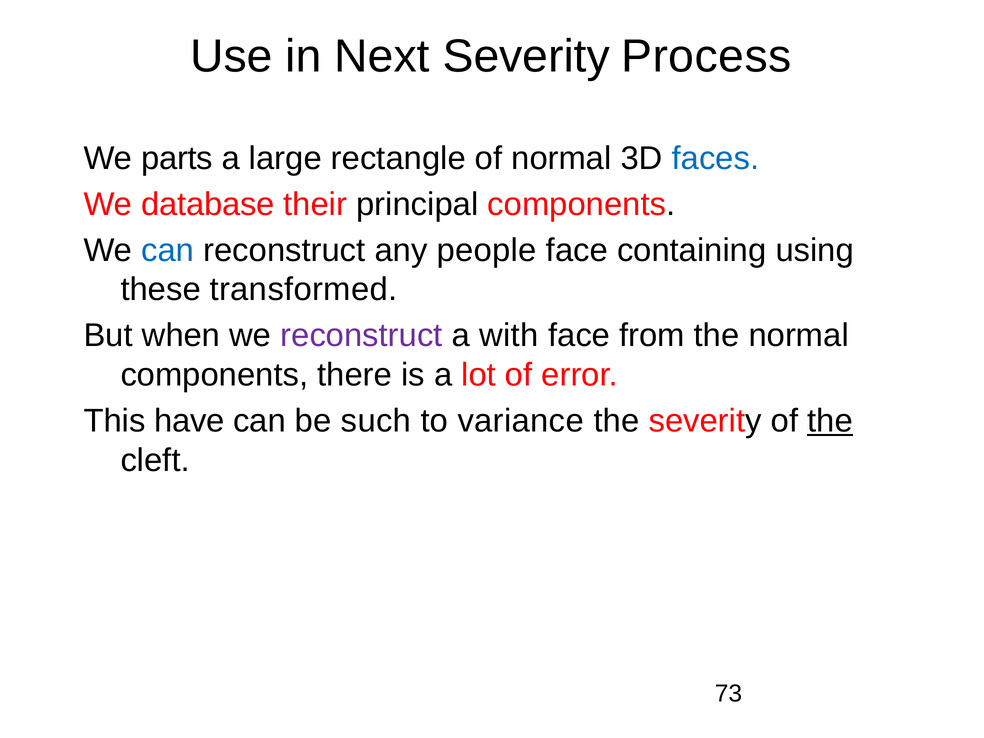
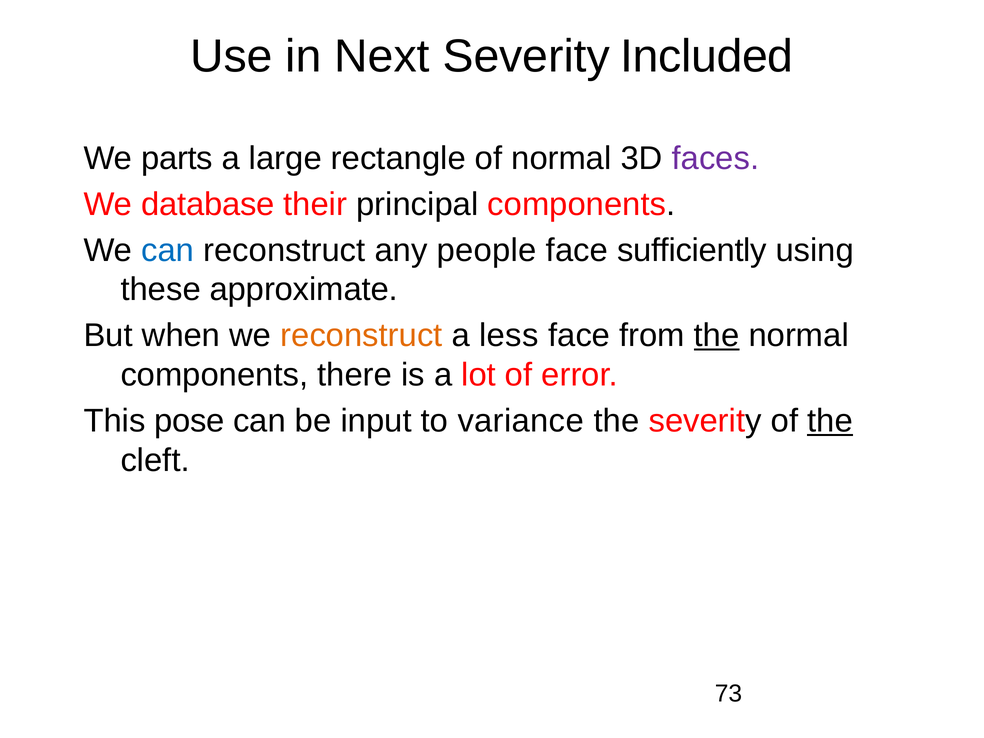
Process: Process -> Included (707, 57)
faces colour: blue -> purple (715, 158)
containing: containing -> sufficiently (692, 250)
transformed: transformed -> approximate (304, 290)
reconstruct colour: purple -> orange (361, 336)
with: with -> less (509, 336)
the underline: none -> present (717, 336)
have: have -> pose (189, 421)
such: such -> input (376, 421)
